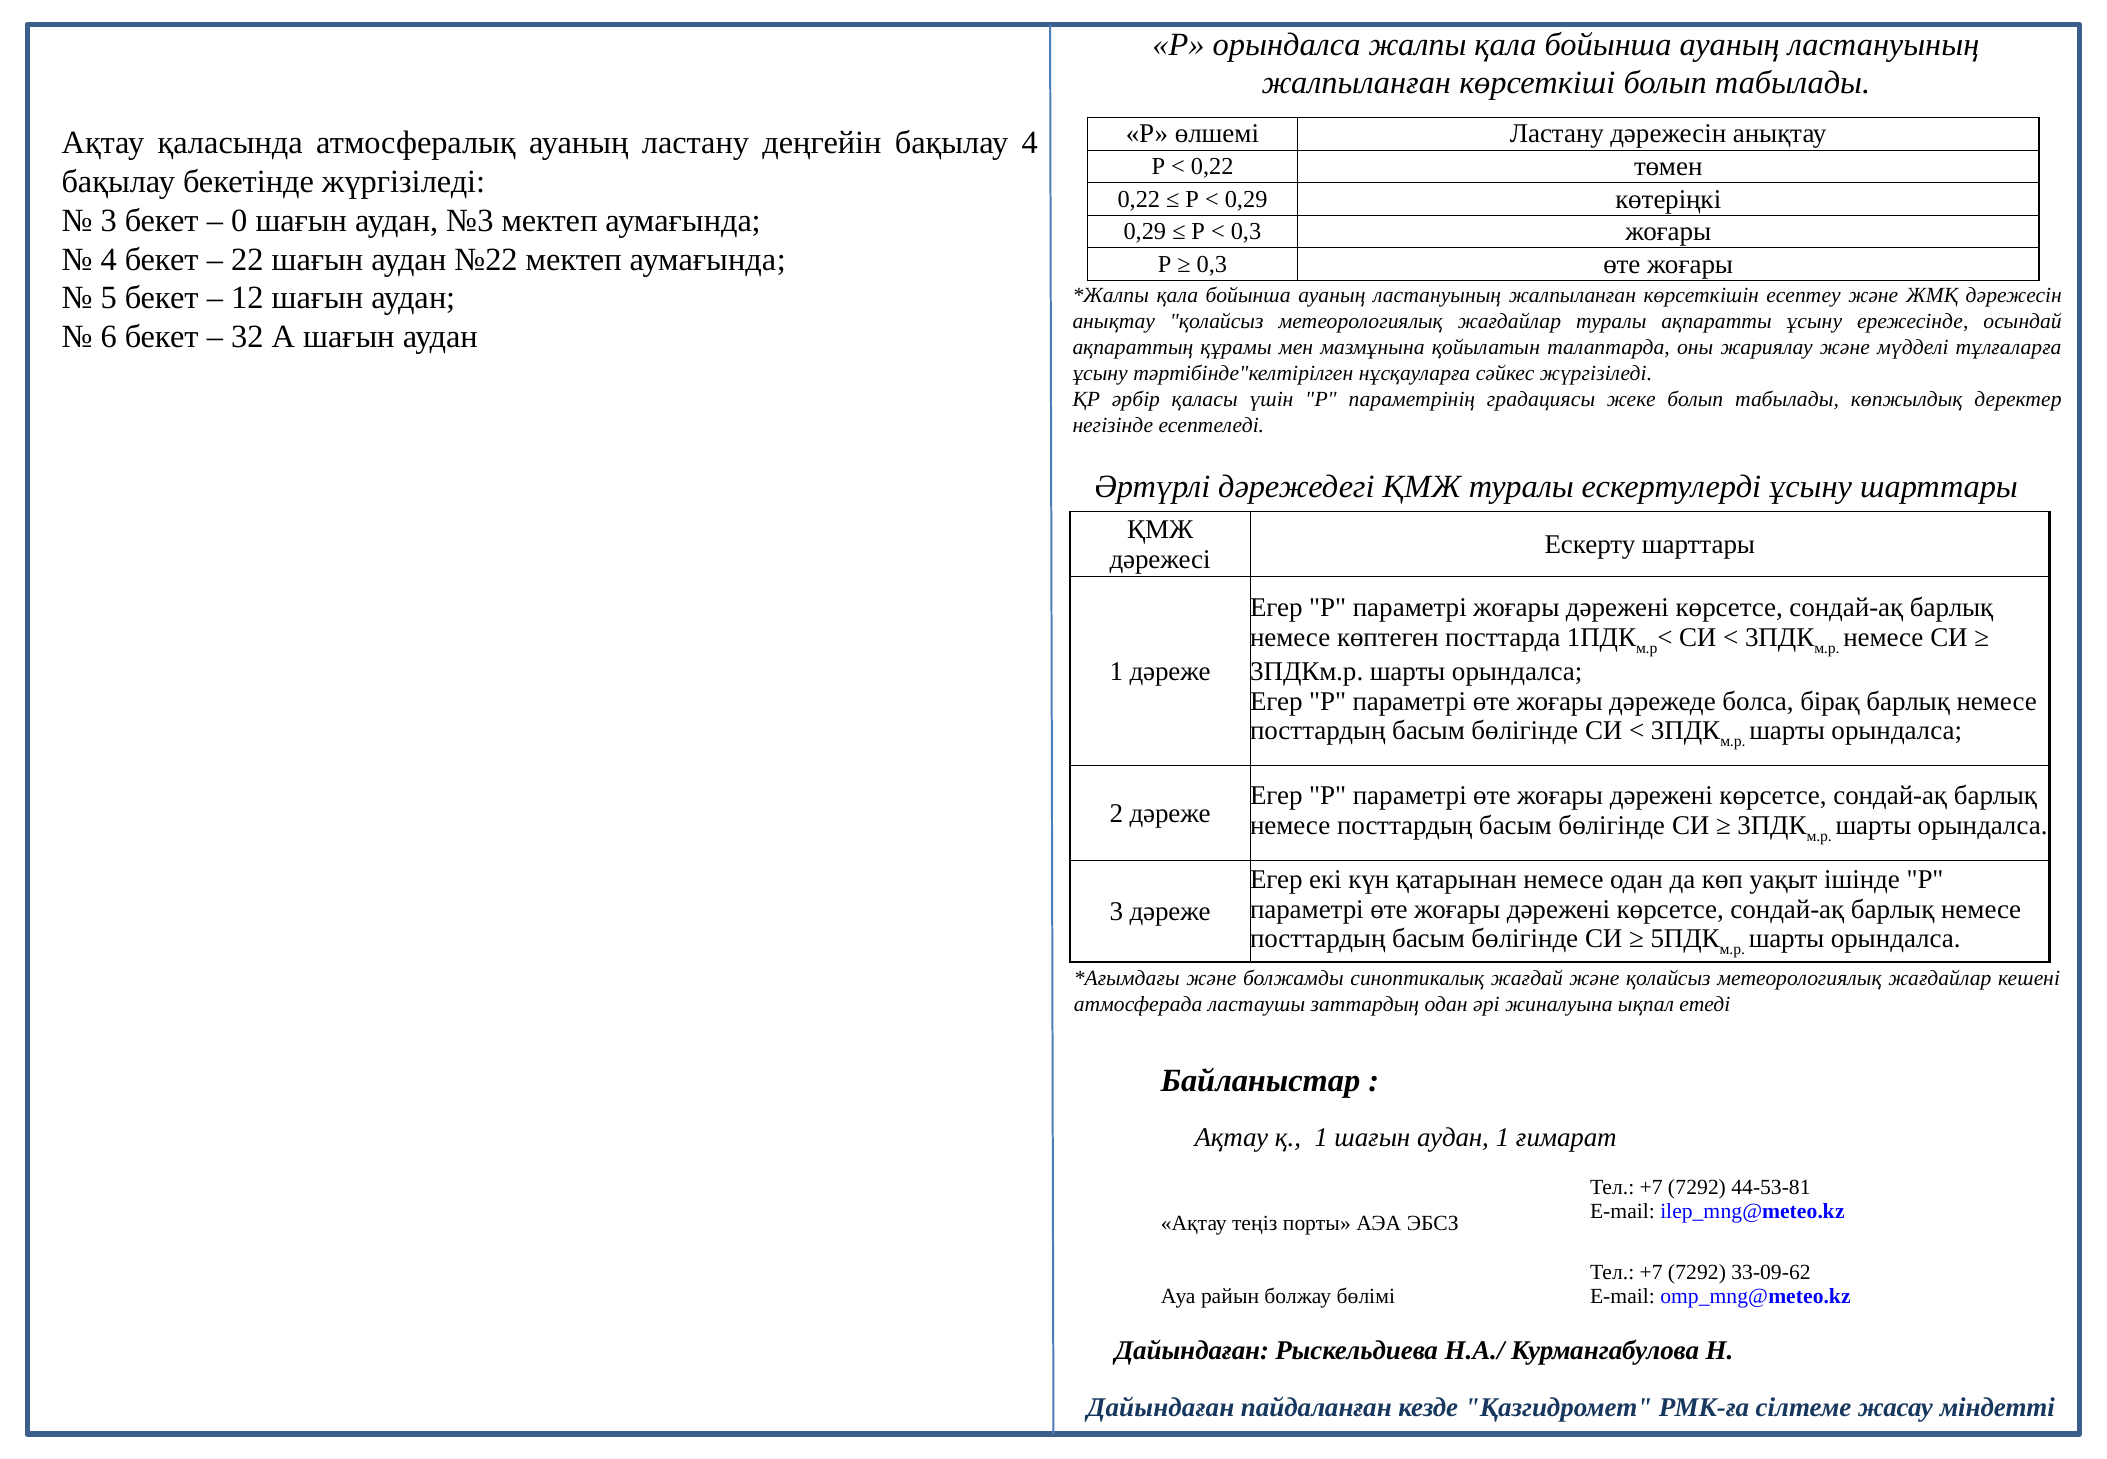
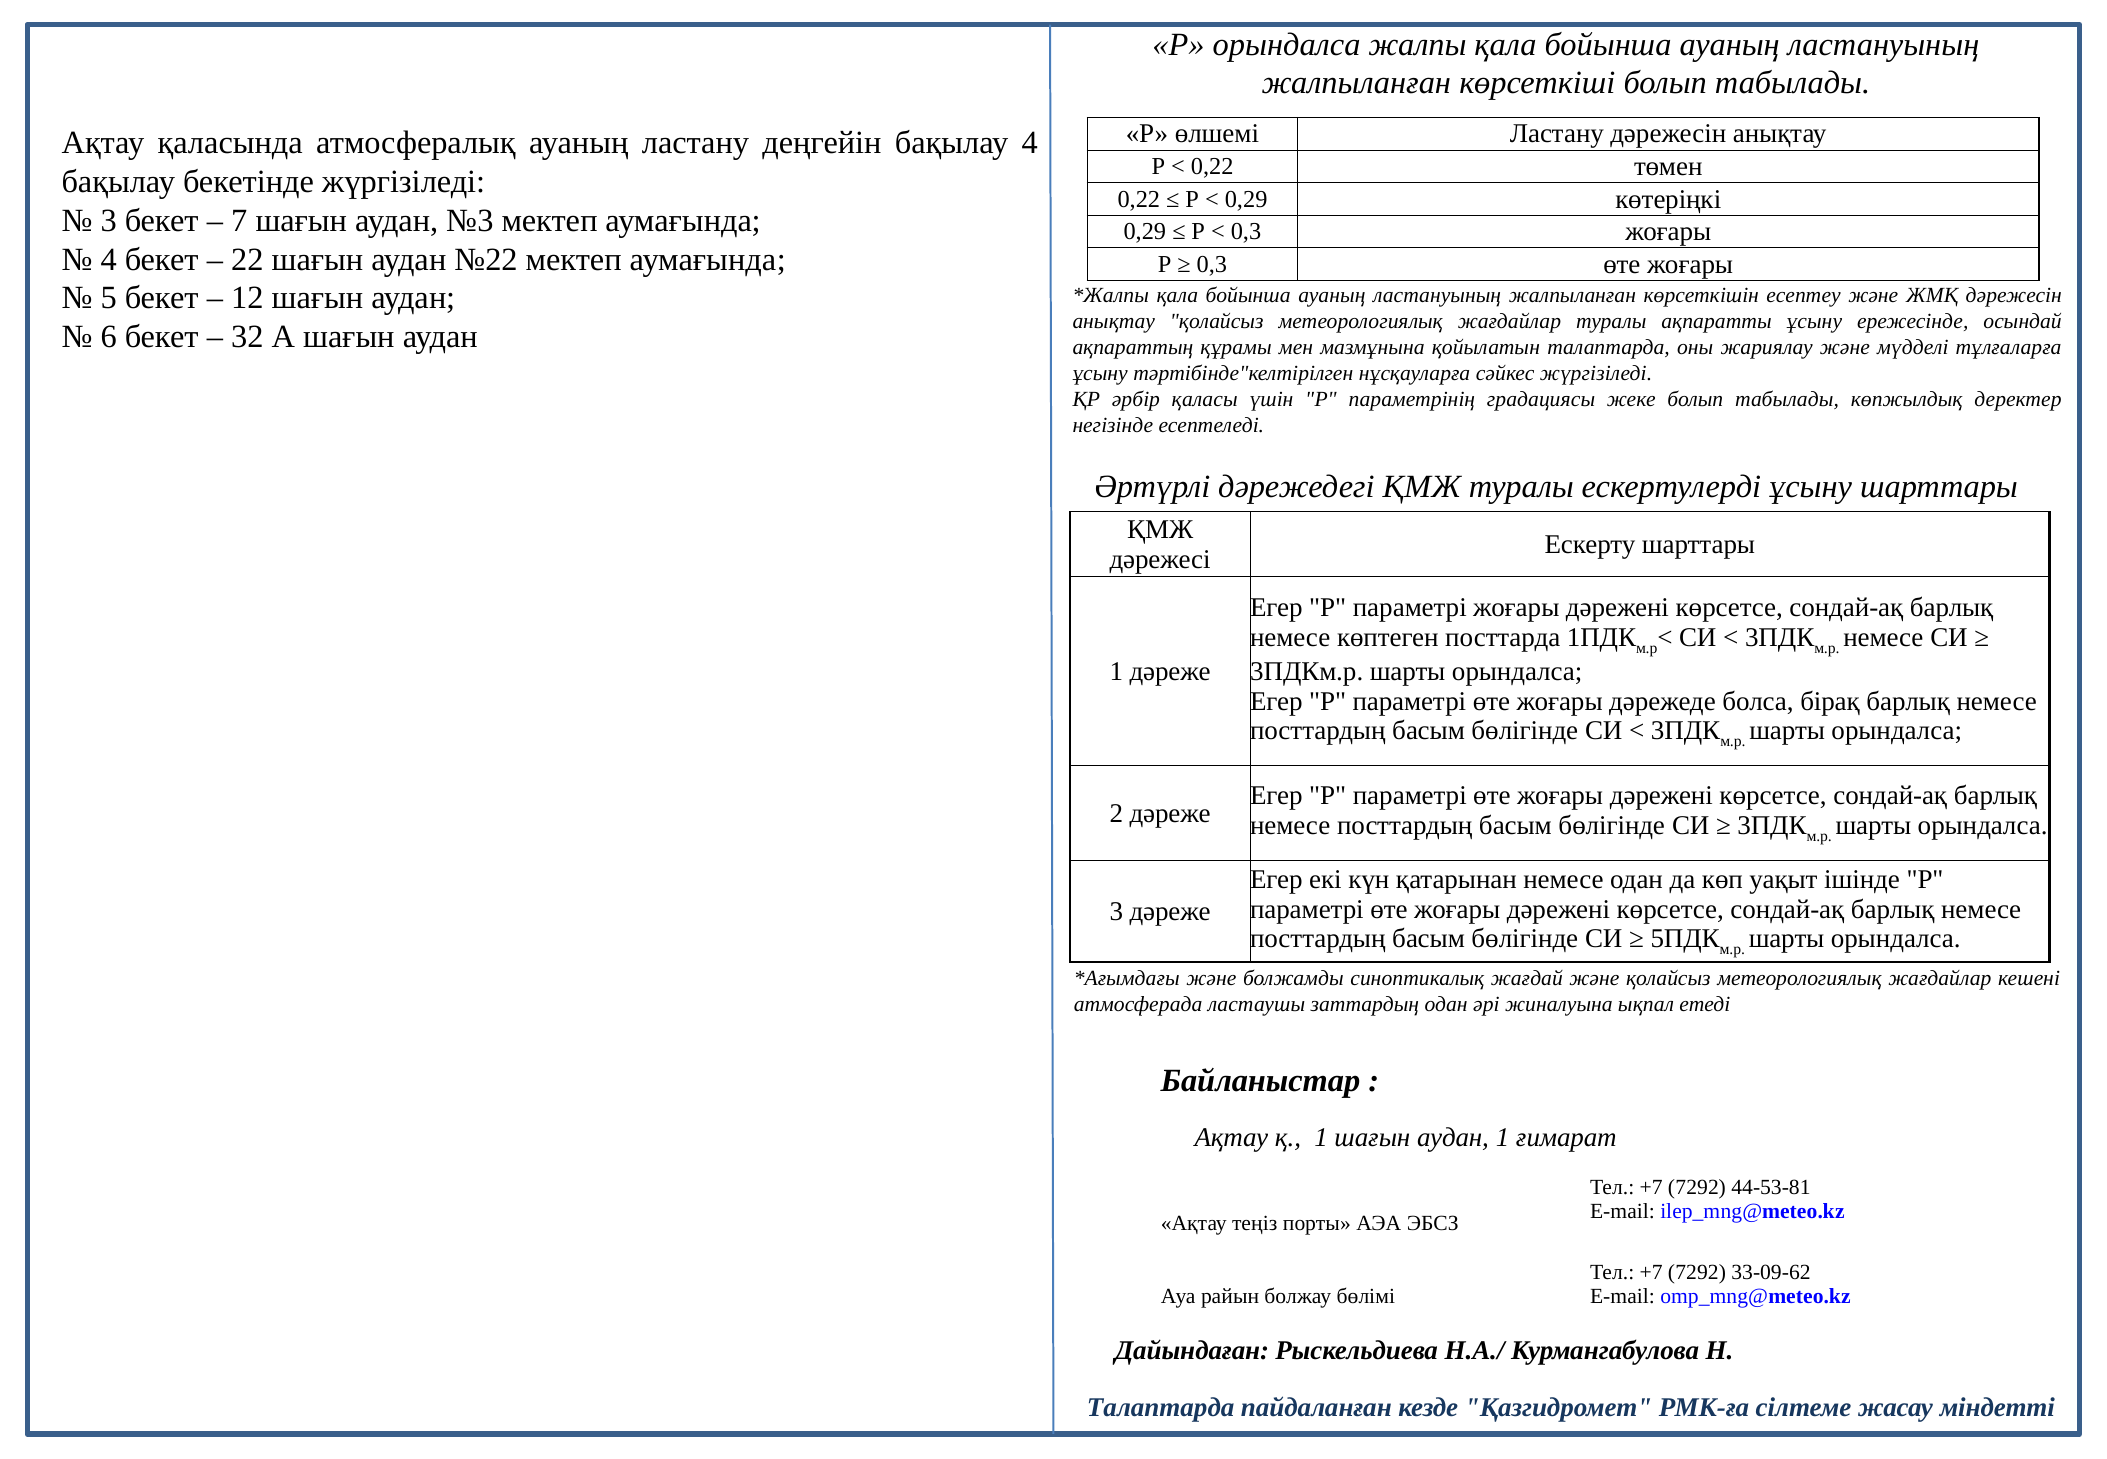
0: 0 -> 7 (239, 220)
Дайындаған: Дайындаған -> Талаптарда (1161, 1407)
